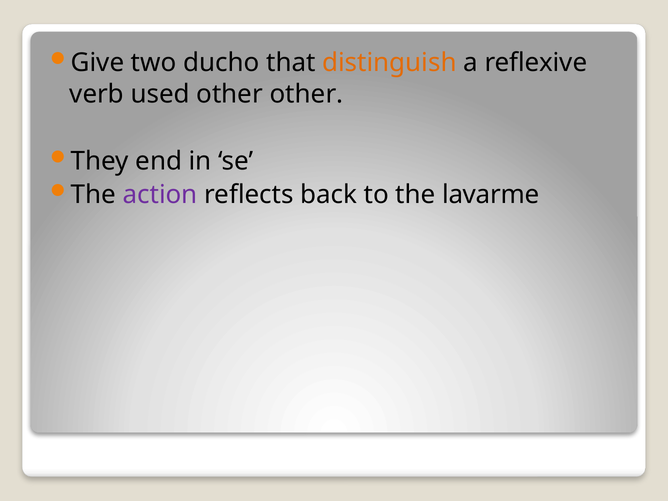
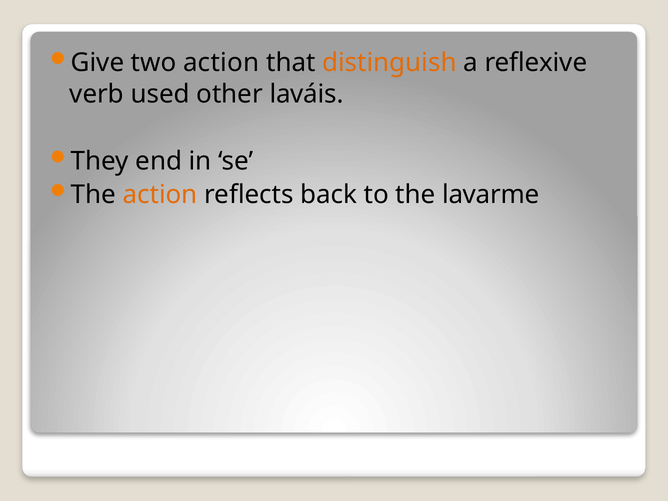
two ducho: ducho -> action (221, 63)
other other: other -> laváis (307, 94)
action colour: purple -> orange (160, 195)
